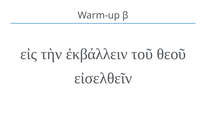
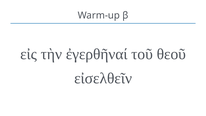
ἐκβάλλειν: ἐκβάλλειν -> ἐγερθῆναί (97, 54)
